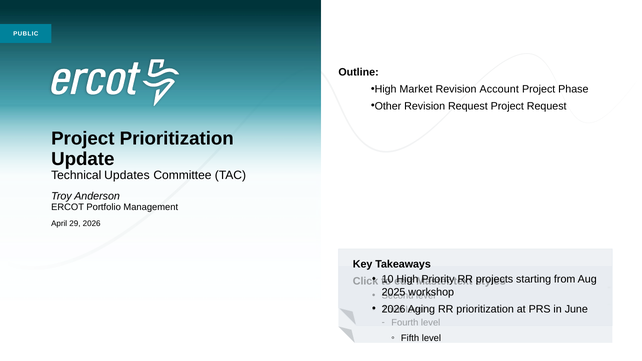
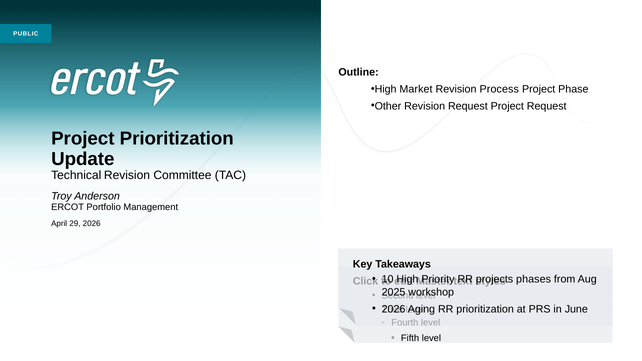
Account: Account -> Process (499, 89)
Technical Updates: Updates -> Revision (127, 176)
starting: starting -> phases (534, 279)
